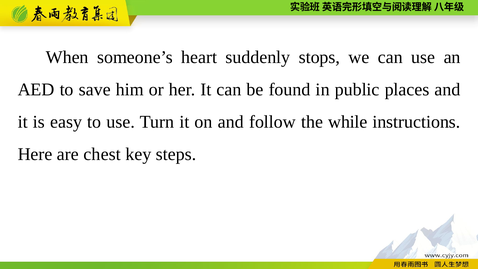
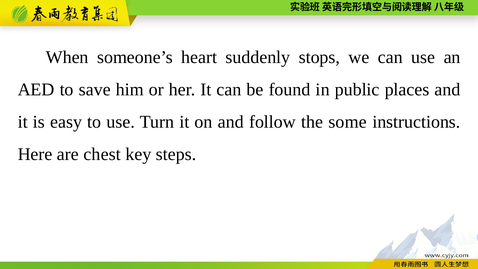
while: while -> some (348, 122)
